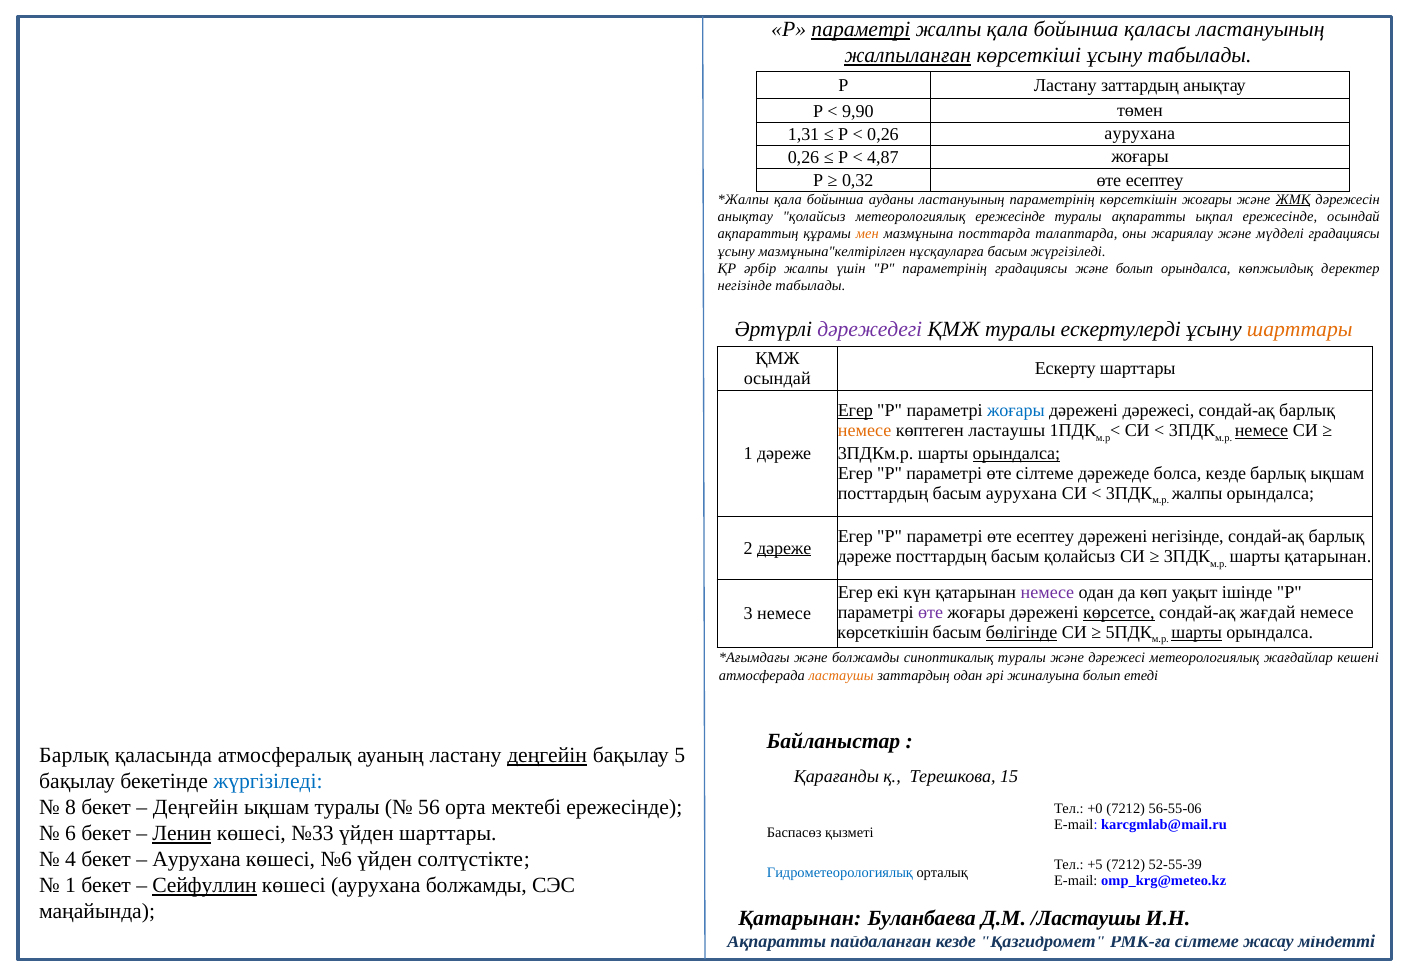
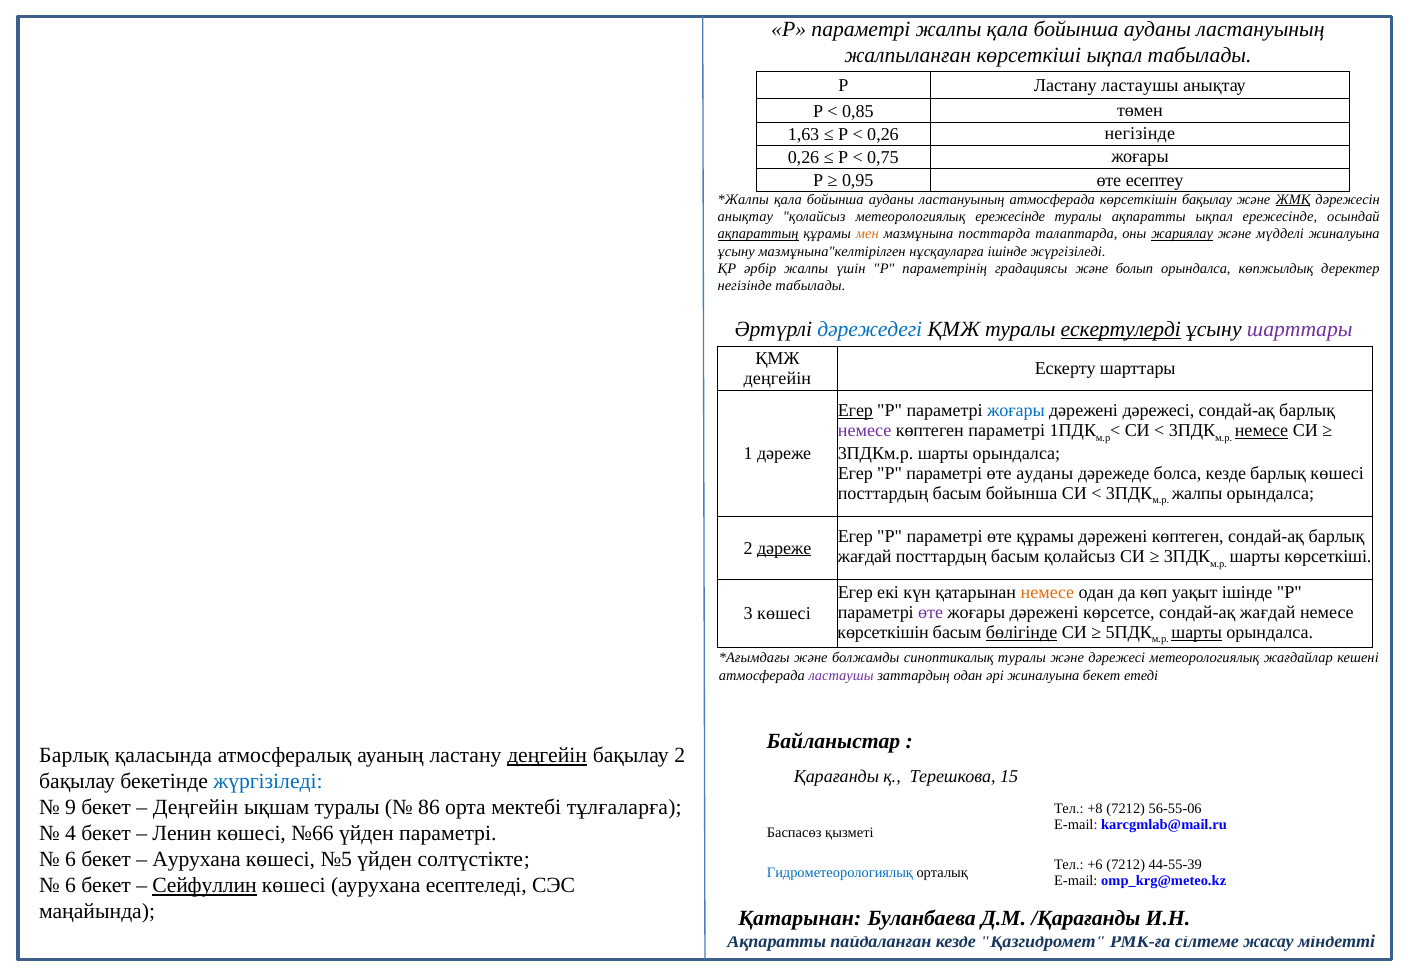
параметрі underline: present -> none (861, 30)
жалпы қала бойынша қаласы: қаласы -> ауданы (1158, 30)
жалпыланған underline: present -> none (908, 56)
көрсеткіші ұсыну: ұсыну -> ықпал (1114, 56)
Ластану заттардың: заттардың -> ластаушы (1140, 85)
9,90: 9,90 -> 0,85 (858, 111)
1,31: 1,31 -> 1,63 (804, 134)
0,26 аурухана: аурухана -> негізінде (1140, 134)
4,87: 4,87 -> 0,75 (883, 158)
0,32: 0,32 -> 0,95 (858, 181)
ластануының параметрінің: параметрінің -> атмосферада (1052, 199)
көрсеткішін жоғары: жоғары -> бақылау (1207, 199)
ақпараттың underline: none -> present (758, 234)
жариялау underline: none -> present (1182, 234)
мүдделі градациясы: градациясы -> жиналуына (1344, 234)
нұсқауларға басым: басым -> ішінде (1007, 251)
дәрежедегі colour: purple -> blue (870, 329)
ескертулерді underline: none -> present (1121, 329)
шарттары colour: orange -> purple (1300, 329)
осындай: осындай -> деңгейін (777, 378)
немесе colour: orange -> purple (865, 431)
көптеген ластаушы: ластаушы -> параметрі (1007, 431)
орындалса underline: present -> none (1016, 453)
өте сілтеме: сілтеме -> ауданы (1045, 473)
барлық ықшам: ықшам -> көшесі (1337, 473)
басым аурухана: аурухана -> бойынша (1022, 493)
параметрі өте есептеу: есептеу -> құрамы (1045, 537)
дәрежені негізінде: негізінде -> көптеген (1188, 537)
дәреже: дәреже -> жағдай (865, 557)
шарты қатарынан: қатарынан -> көрсеткіші (1328, 557)
немесе colour: purple -> orange (1047, 593)
көрсетсе underline: present -> none (1119, 612)
3 немесе: немесе -> көшесі (784, 614)
ластаушы colour: orange -> purple (841, 676)
жиналуына болып: болып -> бекет (1102, 676)
бақылау 5: 5 -> 2 (680, 756)
8: 8 -> 9 (71, 808)
56: 56 -> 86 (429, 808)
мектебі ережесінде: ережесінде -> тұлғаларға (624, 808)
+0: +0 -> +8 (1095, 808)
6: 6 -> 4 (71, 834)
Ленин underline: present -> none (182, 834)
№33: №33 -> №66 (313, 834)
үйден шарттары: шарттары -> параметрі (448, 834)
4: 4 -> 6 (71, 860)
№6: №6 -> №5 (336, 860)
+5: +5 -> +6 (1095, 865)
52-55-39: 52-55-39 -> 44-55-39 (1175, 865)
1: 1 -> 6 (71, 886)
аурухана болжамды: болжамды -> есептеледі (476, 886)
/Ластаушы: /Ластаушы -> /Қарағанды (1086, 918)
